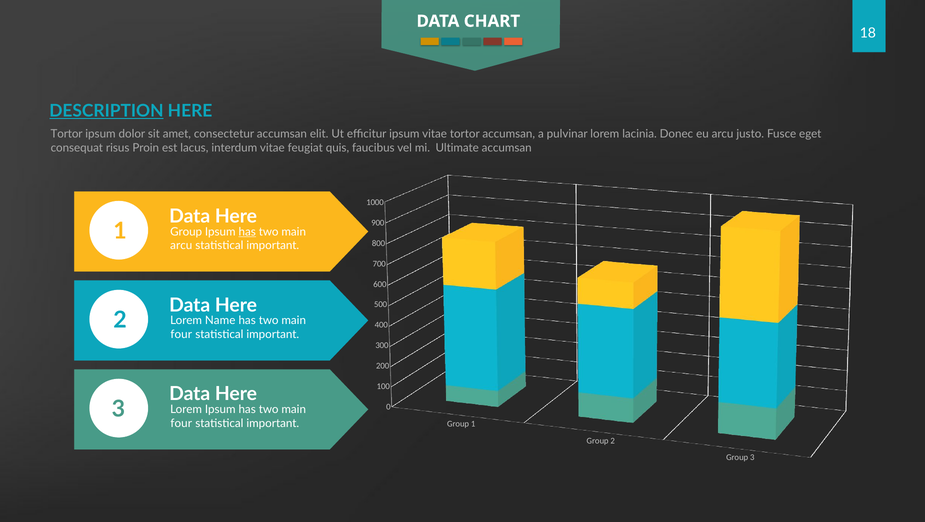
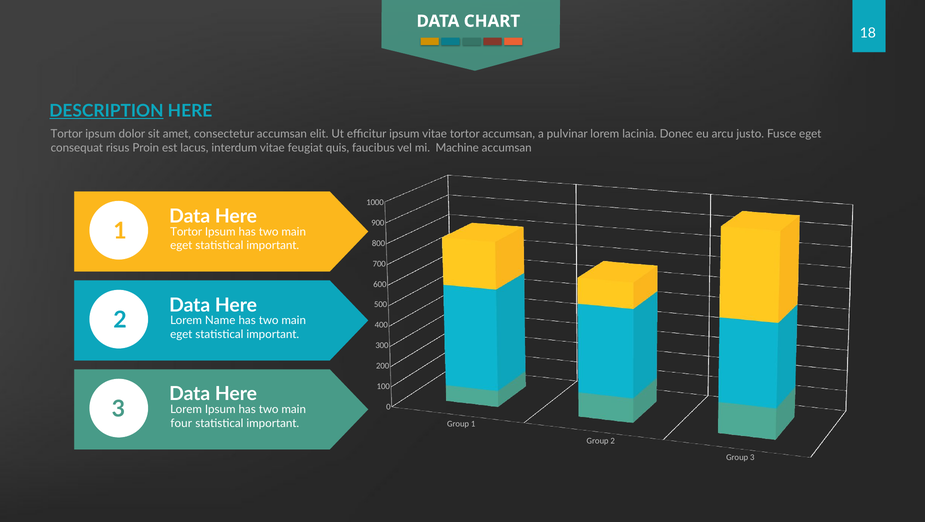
Ultimate: Ultimate -> Machine (457, 148)
Group: Group -> Tortor (186, 232)
has underline: present -> none (247, 232)
arcu: arcu -> eget (181, 245)
four: four -> eget (181, 334)
